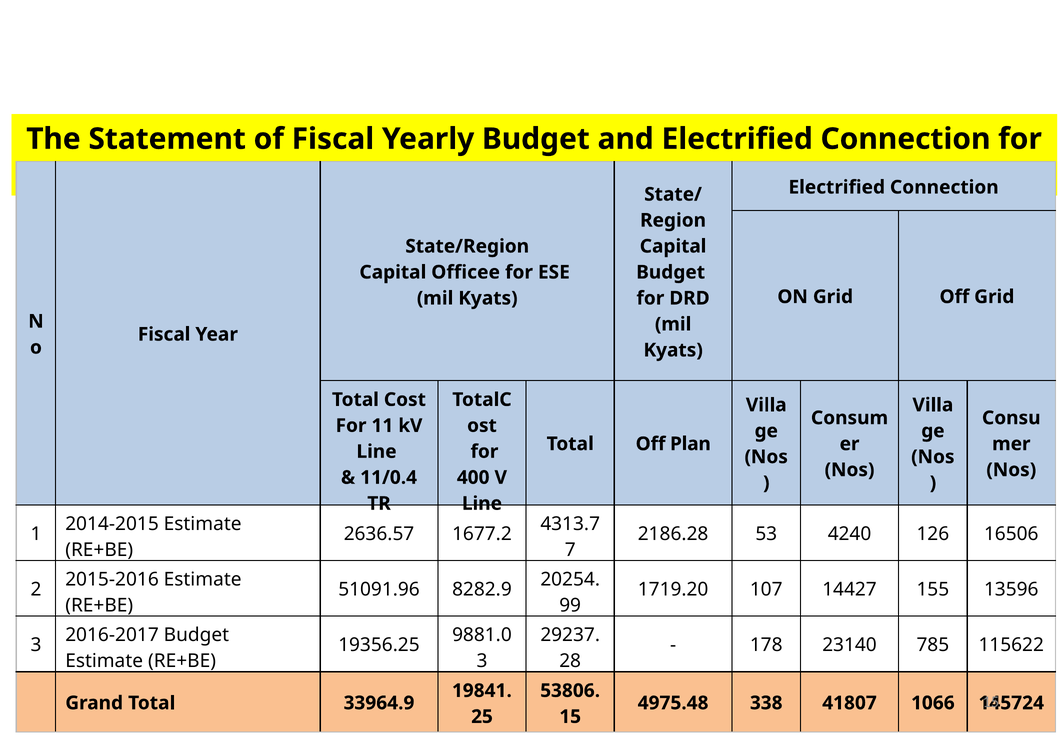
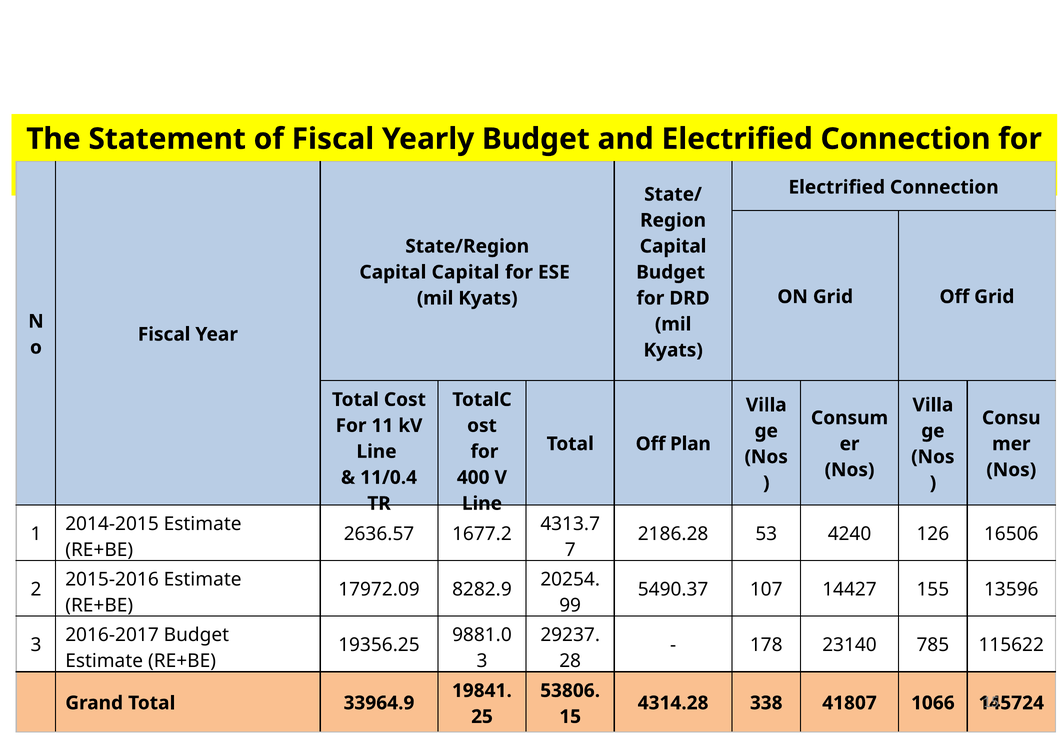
Capital Officee: Officee -> Capital (466, 272)
51091.96: 51091.96 -> 17972.09 (379, 590)
1719.20: 1719.20 -> 5490.37 (673, 590)
4975.48: 4975.48 -> 4314.28 (673, 703)
